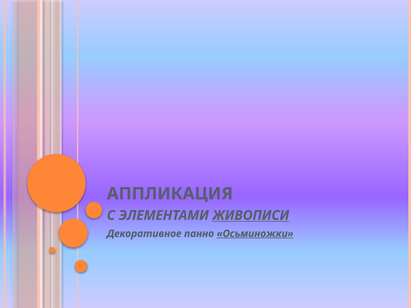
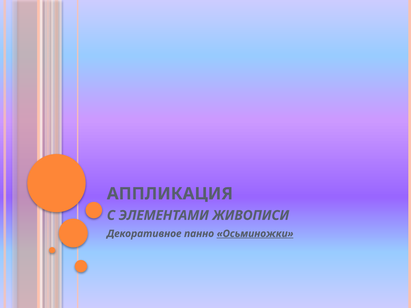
ЖИВОПИСИ underline: present -> none (251, 216)
